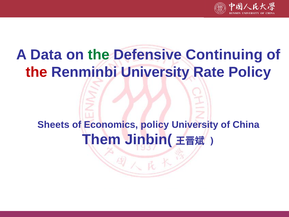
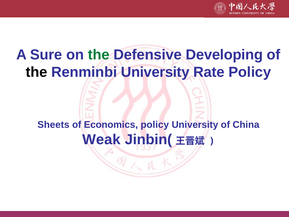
Data: Data -> Sure (46, 55)
Continuing: Continuing -> Developing (224, 55)
the colour: red -> black (36, 72)
Them: Them -> Weak (101, 139)
